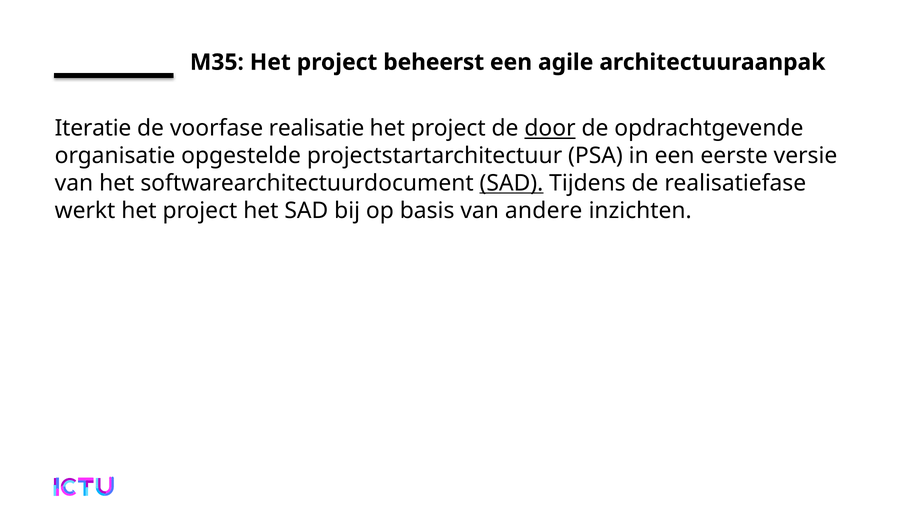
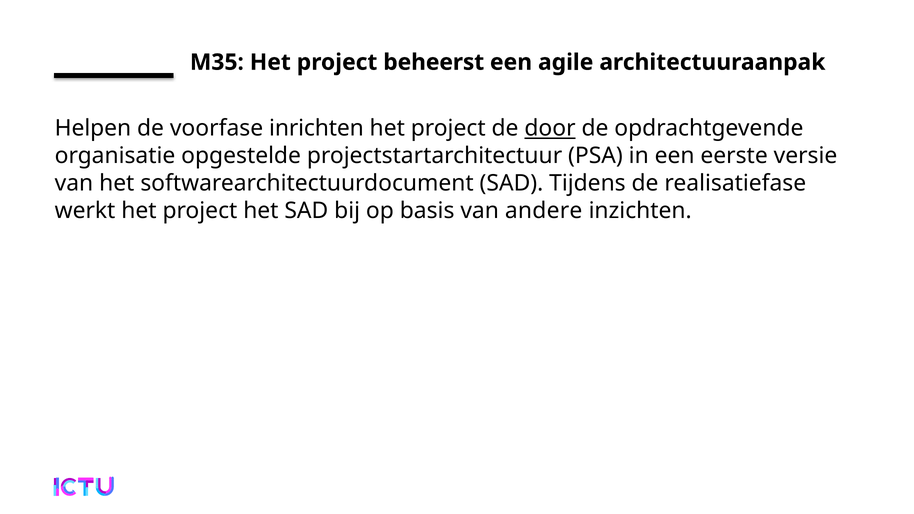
Iteratie: Iteratie -> Helpen (93, 128)
realisatie: realisatie -> inrichten (316, 128)
SAD underline: present -> none (511, 183)
